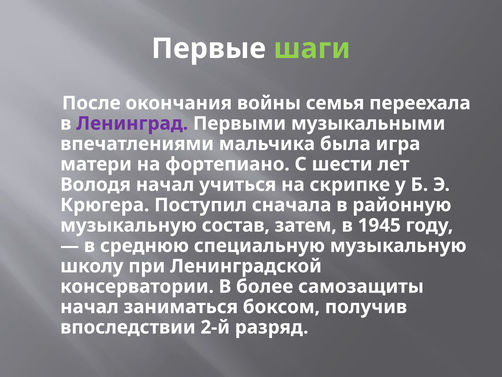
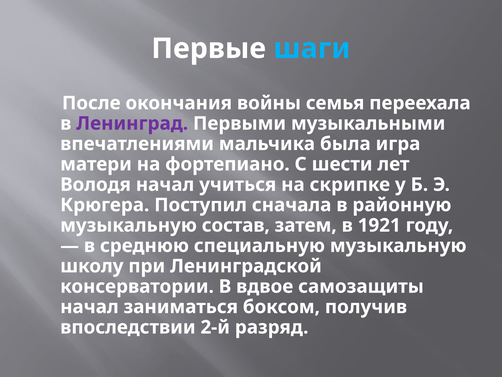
шаги colour: light green -> light blue (312, 48)
1945: 1945 -> 1921 (379, 225)
более: более -> вдвое (265, 286)
